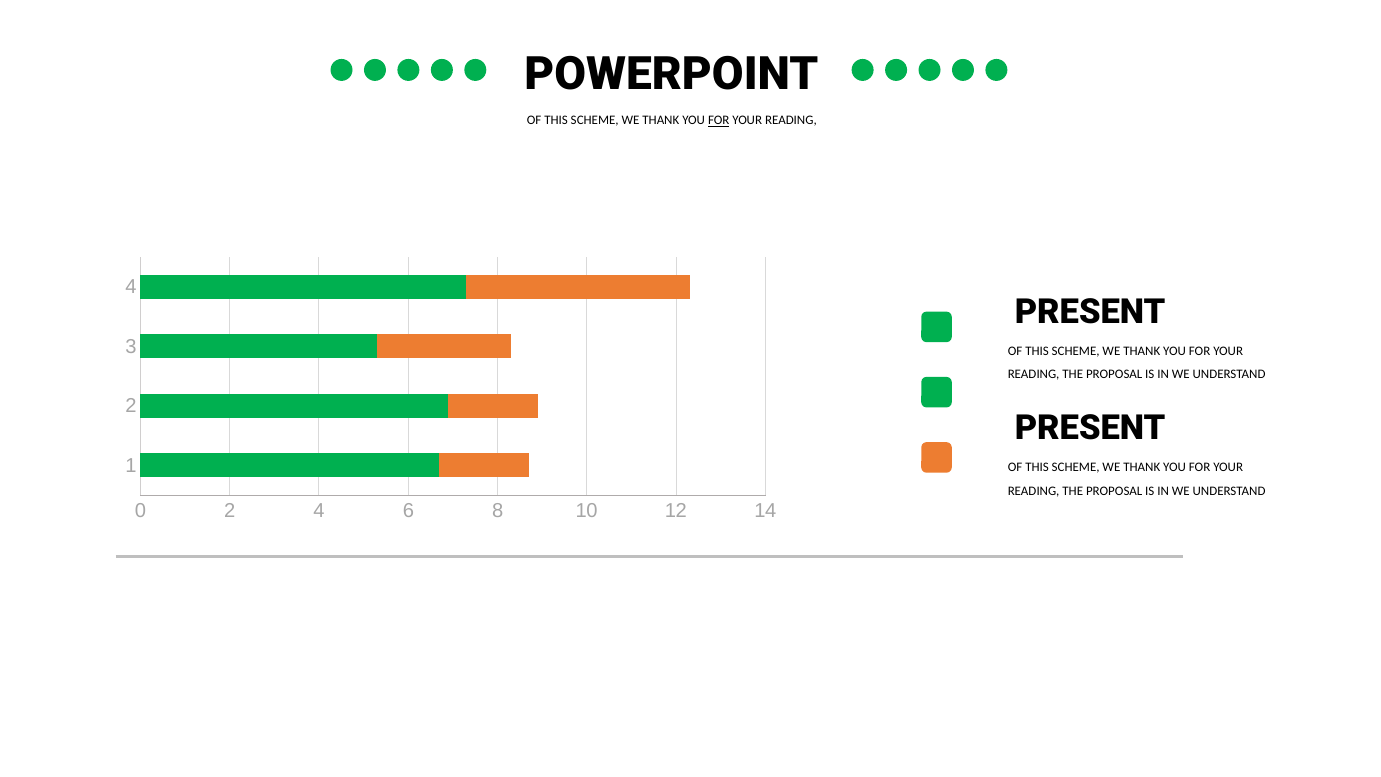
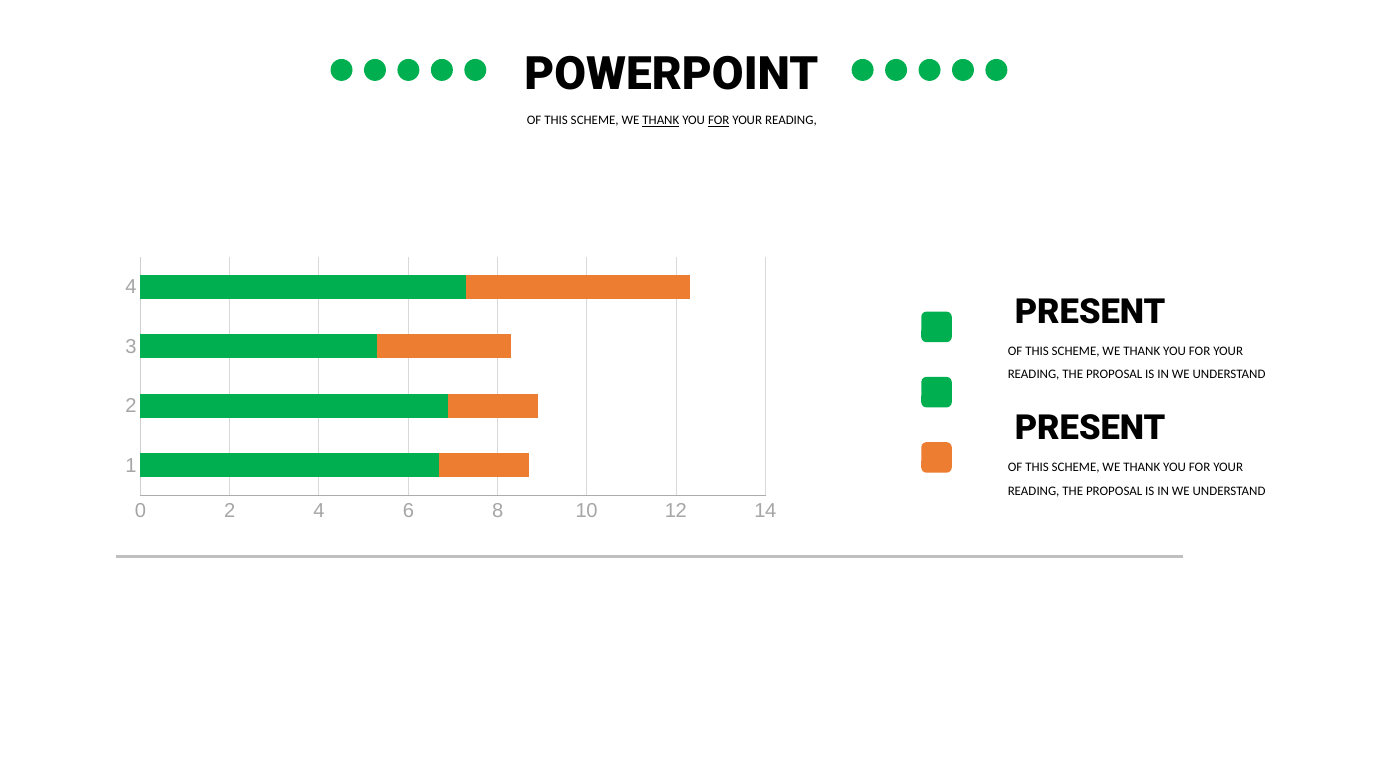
THANK underline: none -> present (661, 120)
